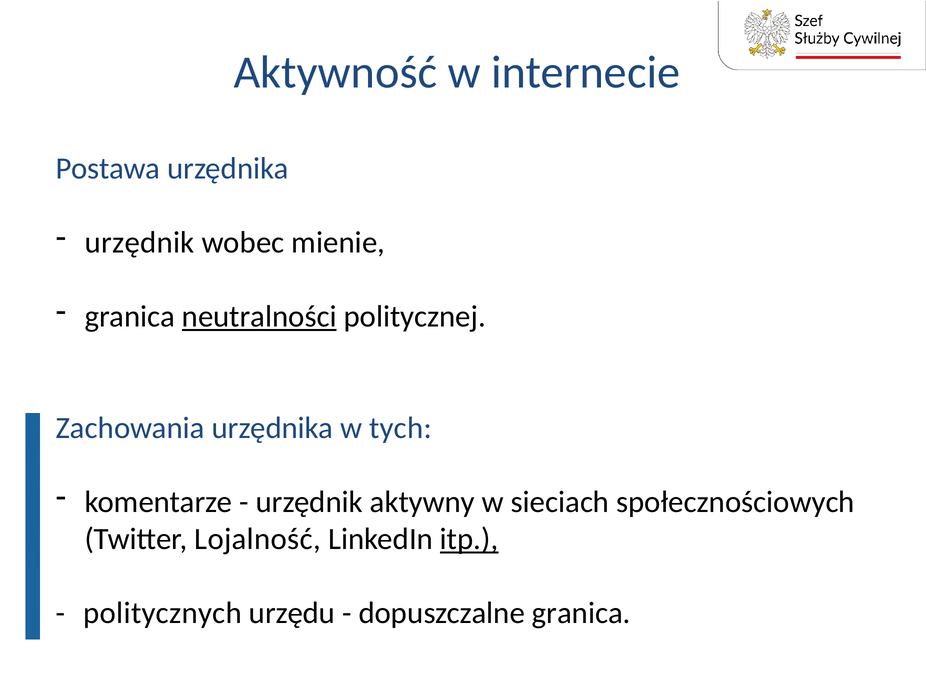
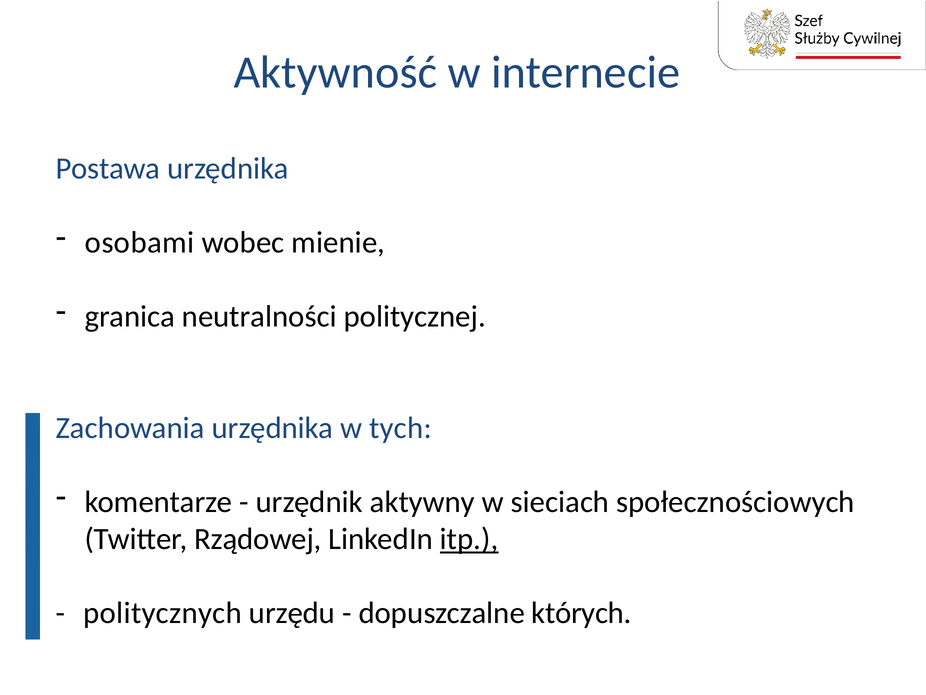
urzędnik: urzędnik -> osobami (140, 242)
neutralności underline: present -> none (259, 316)
Lojalność: Lojalność -> Rządowej (258, 539)
dopuszczalne granica: granica -> których (581, 613)
